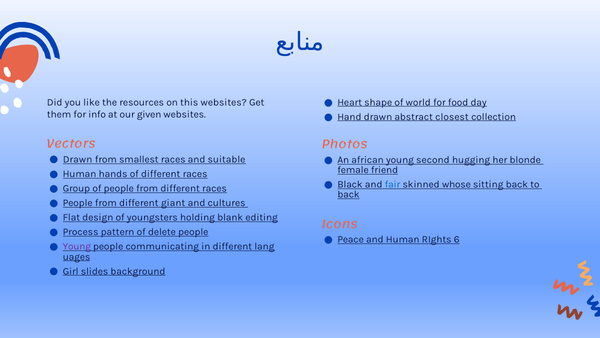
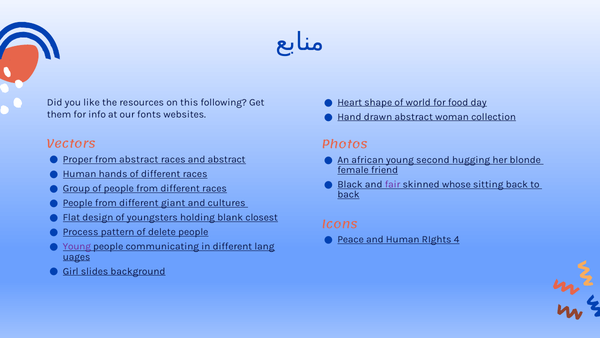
this websites: websites -> following (224, 102)
given: given -> fonts (149, 114)
closest: closest -> woman (452, 117)
Drawn: Drawn -> Proper (78, 159)
from smallest: smallest -> abstract (139, 159)
and suitable: suitable -> abstract (227, 159)
fair colour: blue -> purple (393, 184)
editing: editing -> closest (262, 217)
6: 6 -> 4 (457, 239)
